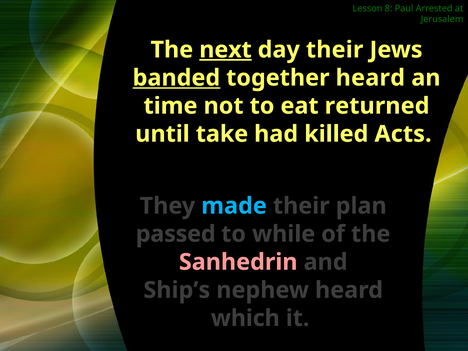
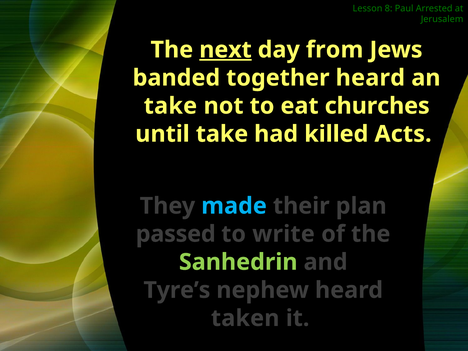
day their: their -> from (335, 50)
banded underline: present -> none (176, 78)
time: time -> take (170, 106)
returned: returned -> churches (377, 106)
while: while -> write (284, 234)
Sanhedrin colour: pink -> light green (238, 262)
Ship’s: Ship’s -> Tyre’s (177, 290)
which: which -> taken (245, 318)
